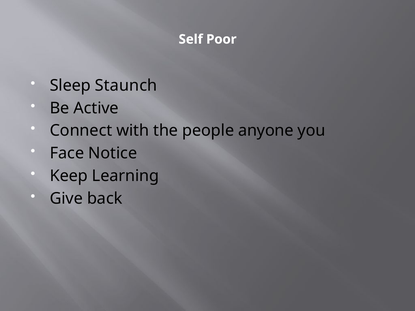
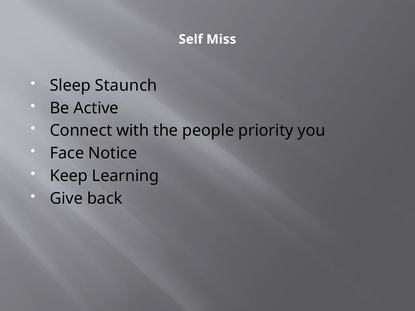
Poor: Poor -> Miss (221, 39)
anyone: anyone -> priority (266, 131)
